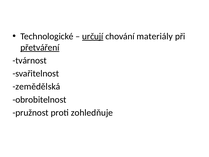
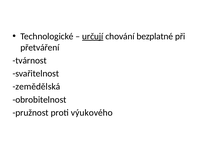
materiály: materiály -> bezplatné (155, 36)
přetváření underline: present -> none (40, 47)
zohledňuje: zohledňuje -> výukového (92, 112)
